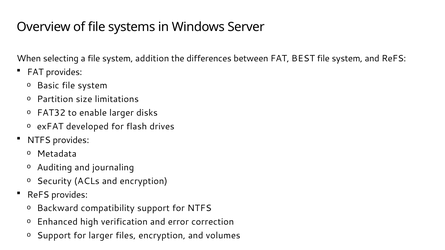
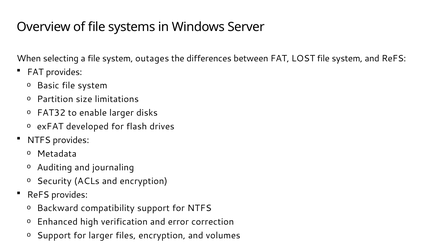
addition: addition -> outages (152, 58)
BEST: BEST -> LOST (303, 58)
